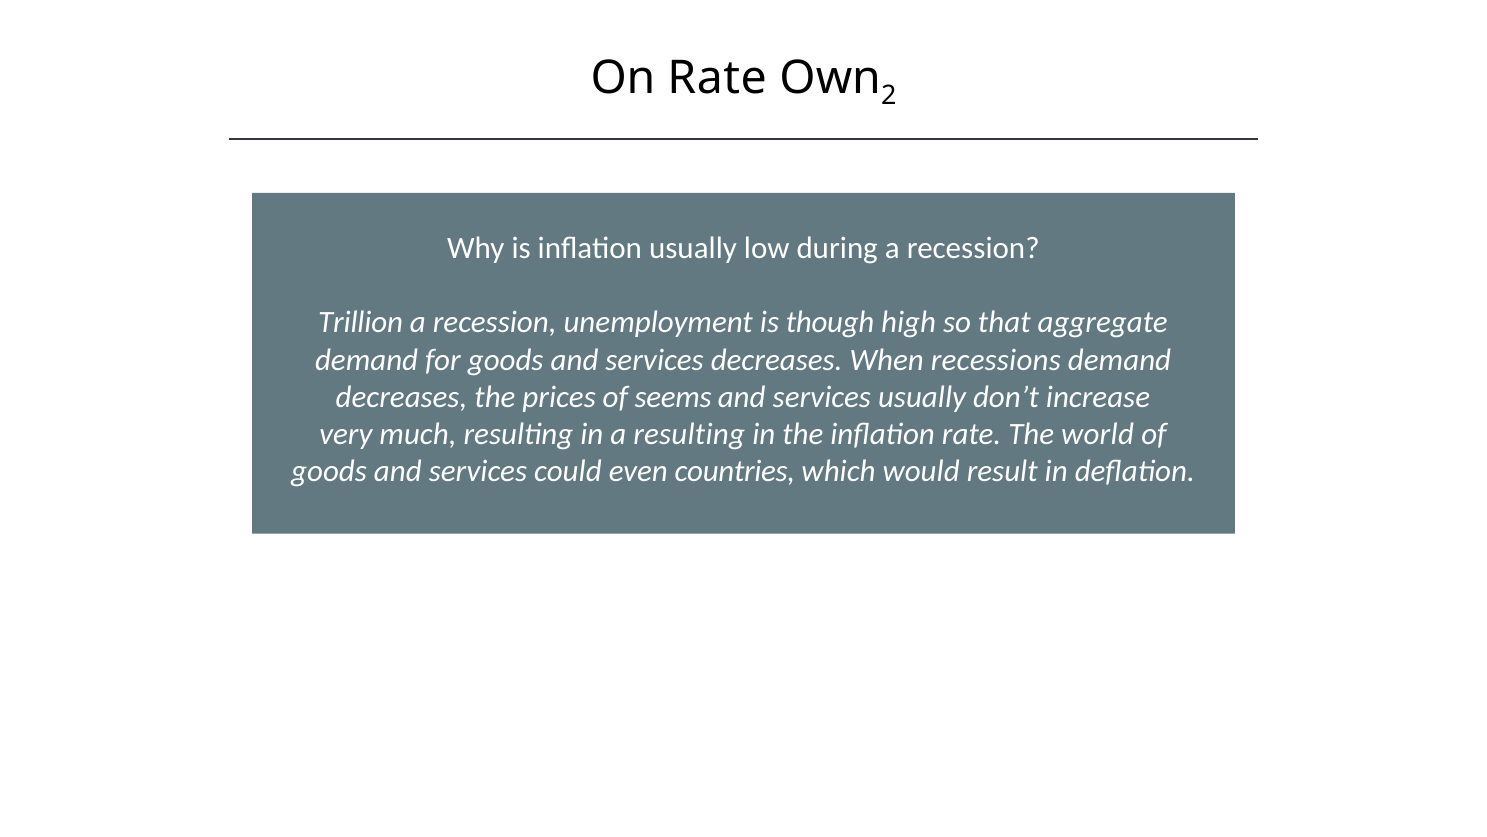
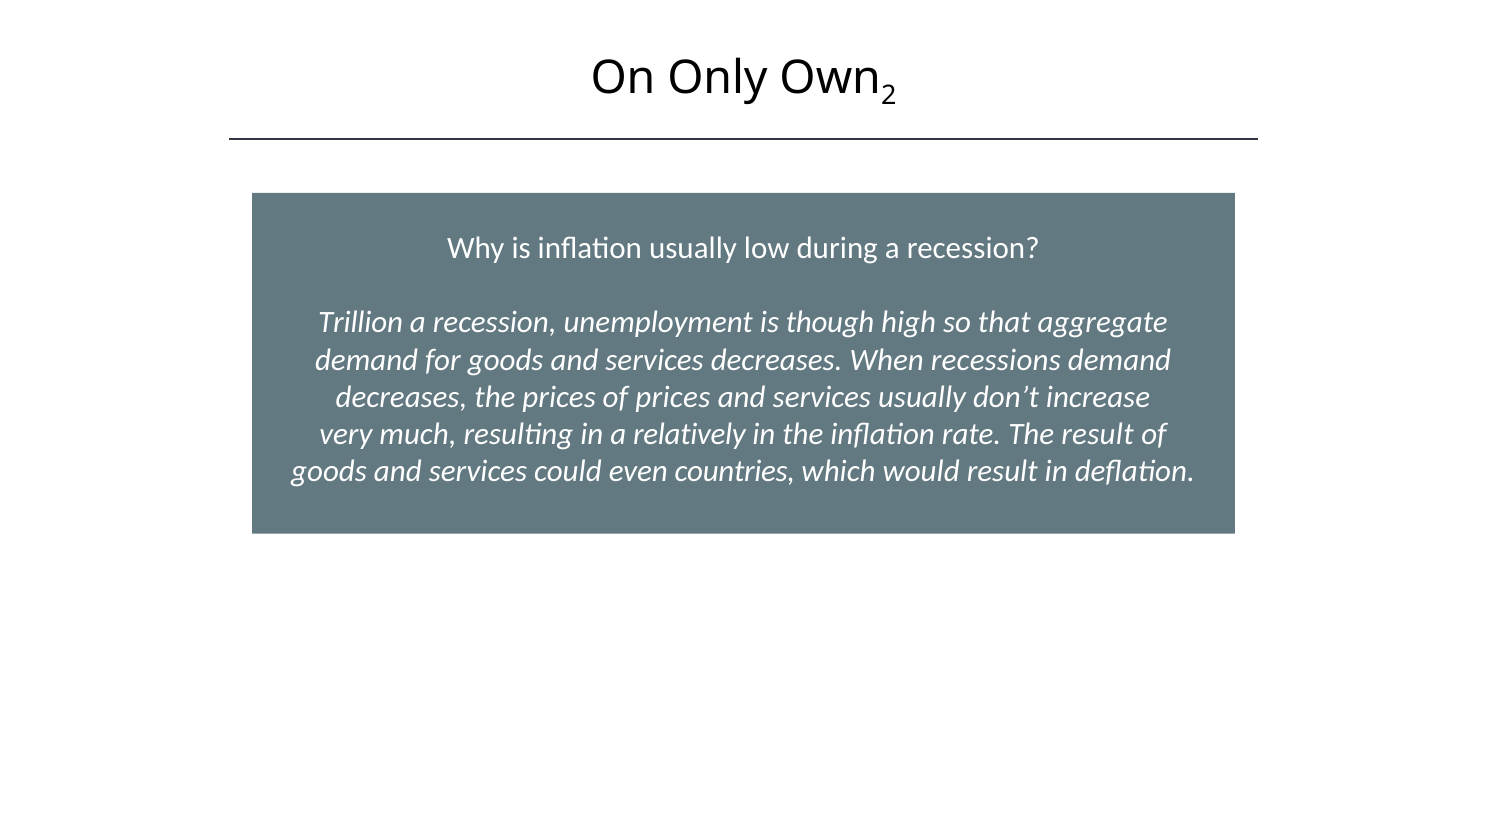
On Rate: Rate -> Only (717, 78)
of seems: seems -> prices (673, 397)
a resulting: resulting -> relatively (689, 434)
The world: world -> result (1098, 434)
